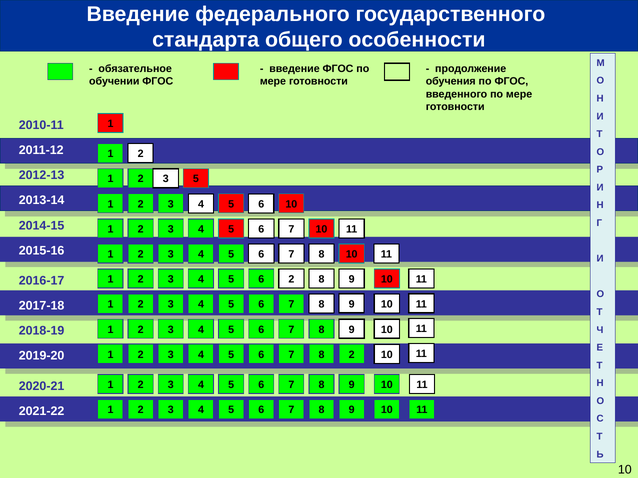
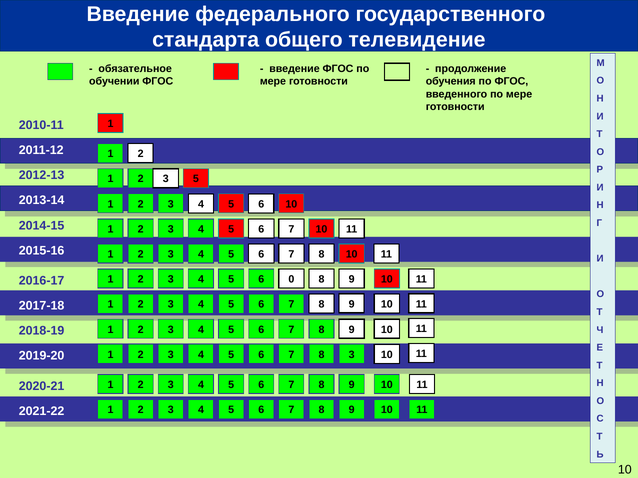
особенности: особенности -> телевидение (417, 40)
6 2: 2 -> 0 (291, 280)
2: 2 -> 3 (352, 355)
